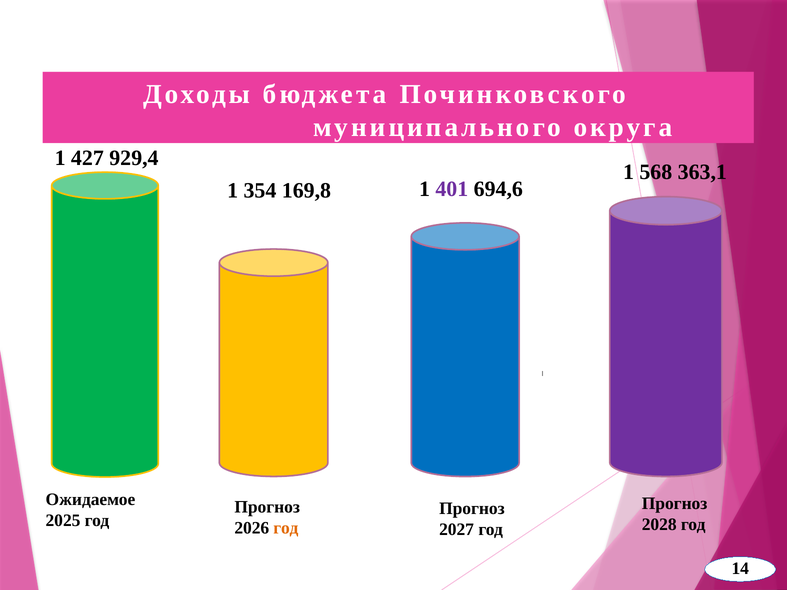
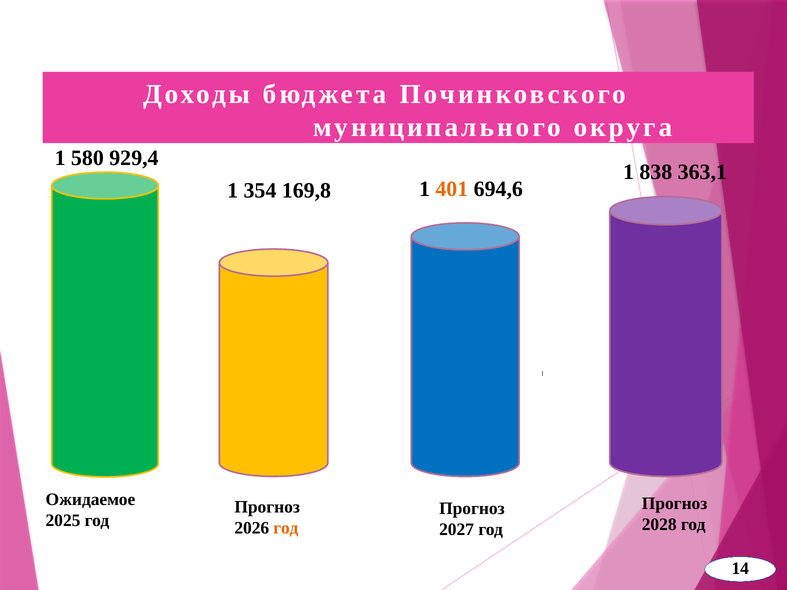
427: 427 -> 580 (87, 158)
568: 568 -> 838 (656, 172)
401 colour: purple -> orange (452, 189)
